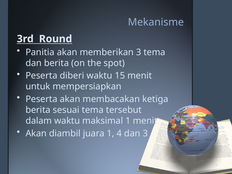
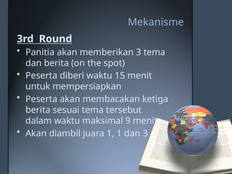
maksimal 1: 1 -> 9 (128, 121)
1 4: 4 -> 1 (119, 133)
